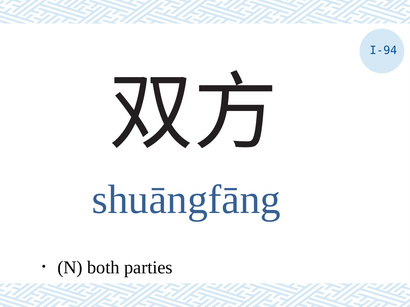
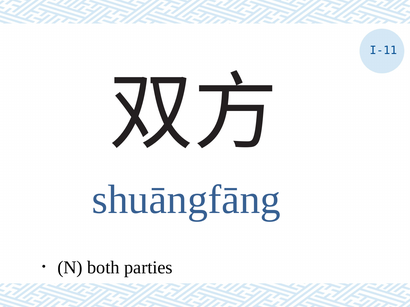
I-94: I-94 -> I-11 (383, 51)
